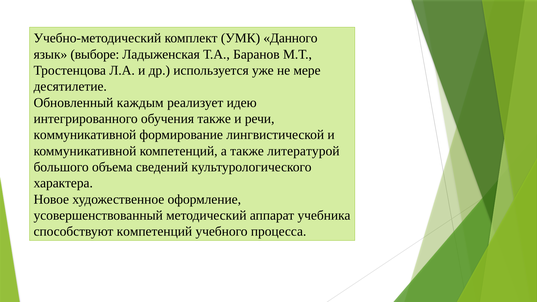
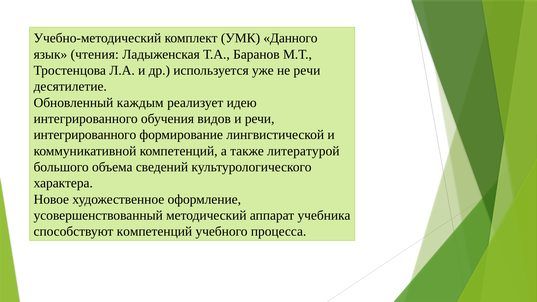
выборе: выборе -> чтения (95, 54)
не мере: мере -> речи (307, 70)
обучения также: также -> видов (214, 119)
коммуникативной: коммуникативной -> интегрированного (85, 135)
